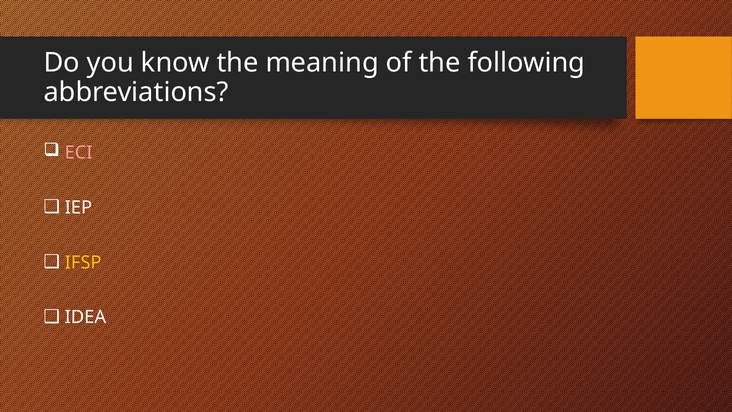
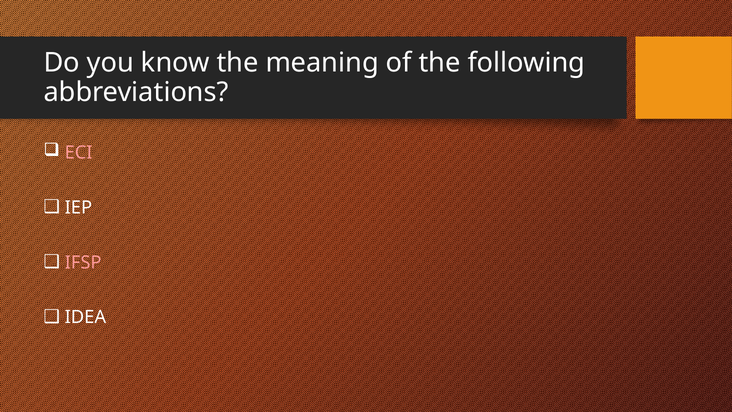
IFSP colour: yellow -> pink (83, 262)
